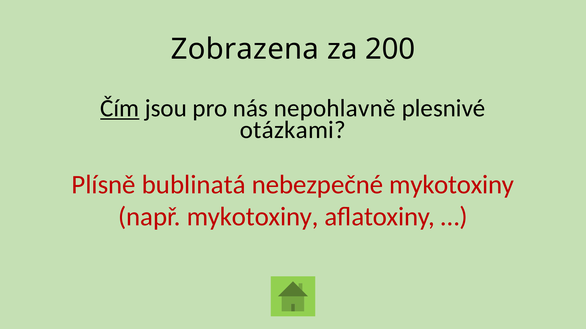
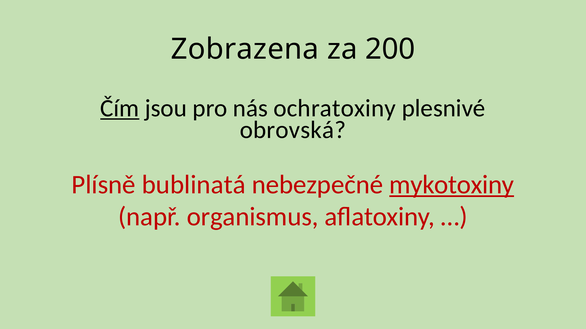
nepohlavně: nepohlavně -> ochratoxiny (335, 108)
otázkami: otázkami -> obrovská (293, 130)
mykotoxiny underline: none -> present (452, 185)
např mykotoxiny: mykotoxiny -> organismus (253, 217)
